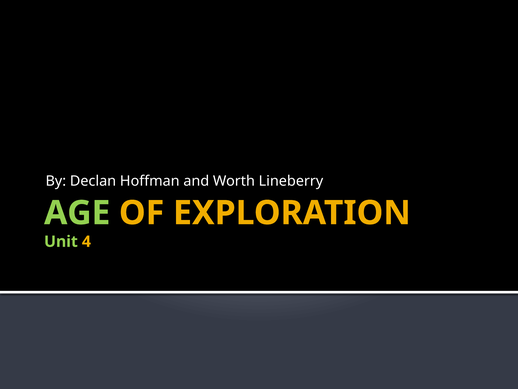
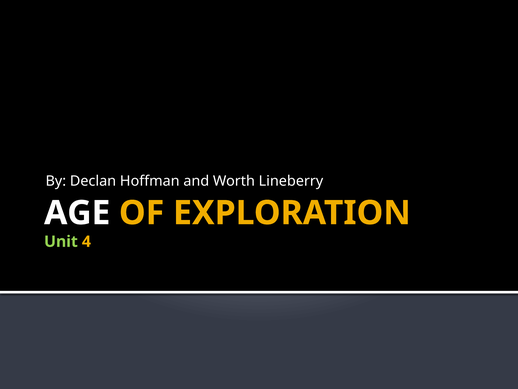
AGE colour: light green -> white (77, 213)
